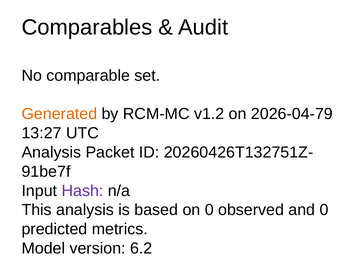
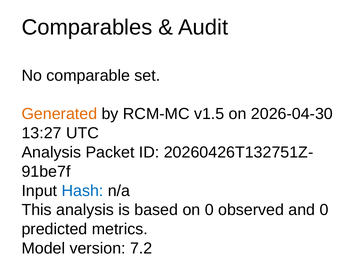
v1.2: v1.2 -> v1.5 (209, 114)
2026-04-79: 2026-04-79 -> 2026-04-30 (292, 114)
Hash colour: purple -> blue (82, 191)
6.2: 6.2 -> 7.2 (141, 248)
